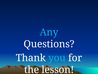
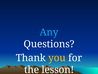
you colour: light blue -> yellow (57, 58)
